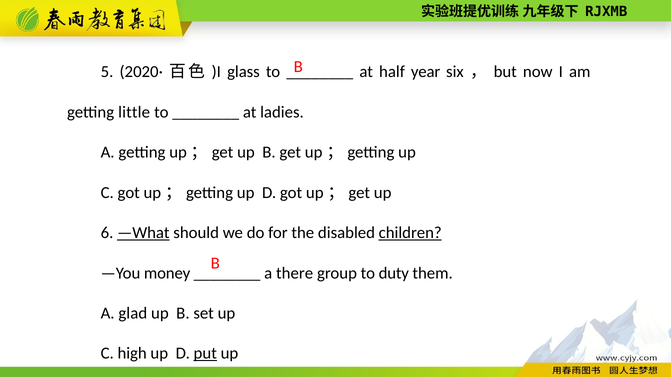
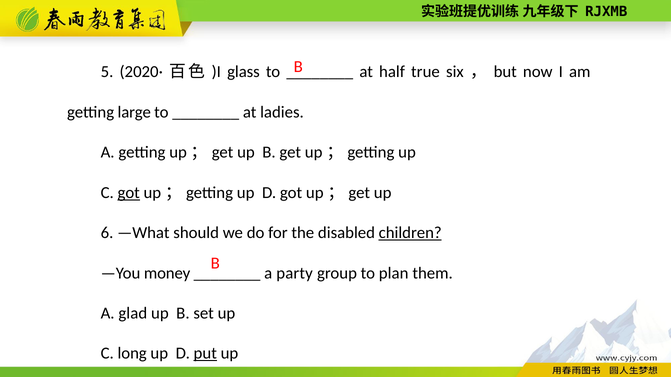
year: year -> true (425, 72)
little: little -> large (134, 112)
got underline: none -> present (129, 193)
—What underline: present -> none (143, 233)
there: there -> party (295, 273)
duty: duty -> plan (394, 273)
high: high -> long (132, 354)
